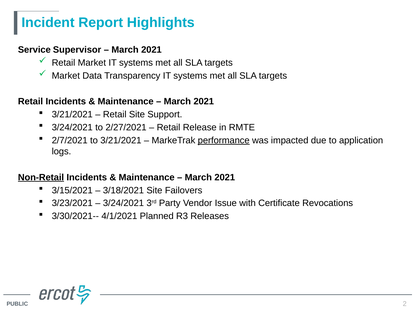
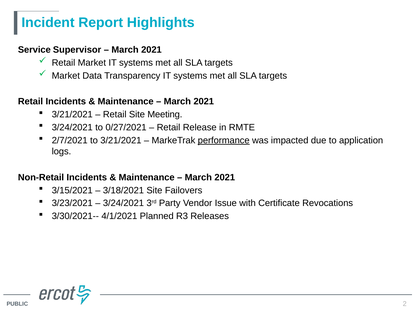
Support: Support -> Meeting (165, 115)
2/27/2021: 2/27/2021 -> 0/27/2021 (126, 127)
Non-Retail underline: present -> none (41, 177)
